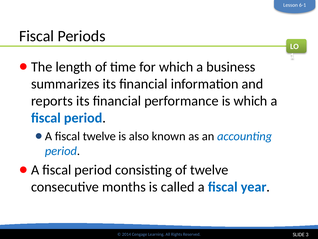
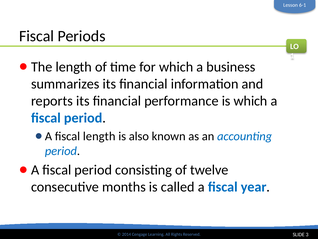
fiscal twelve: twelve -> length (99, 136)
